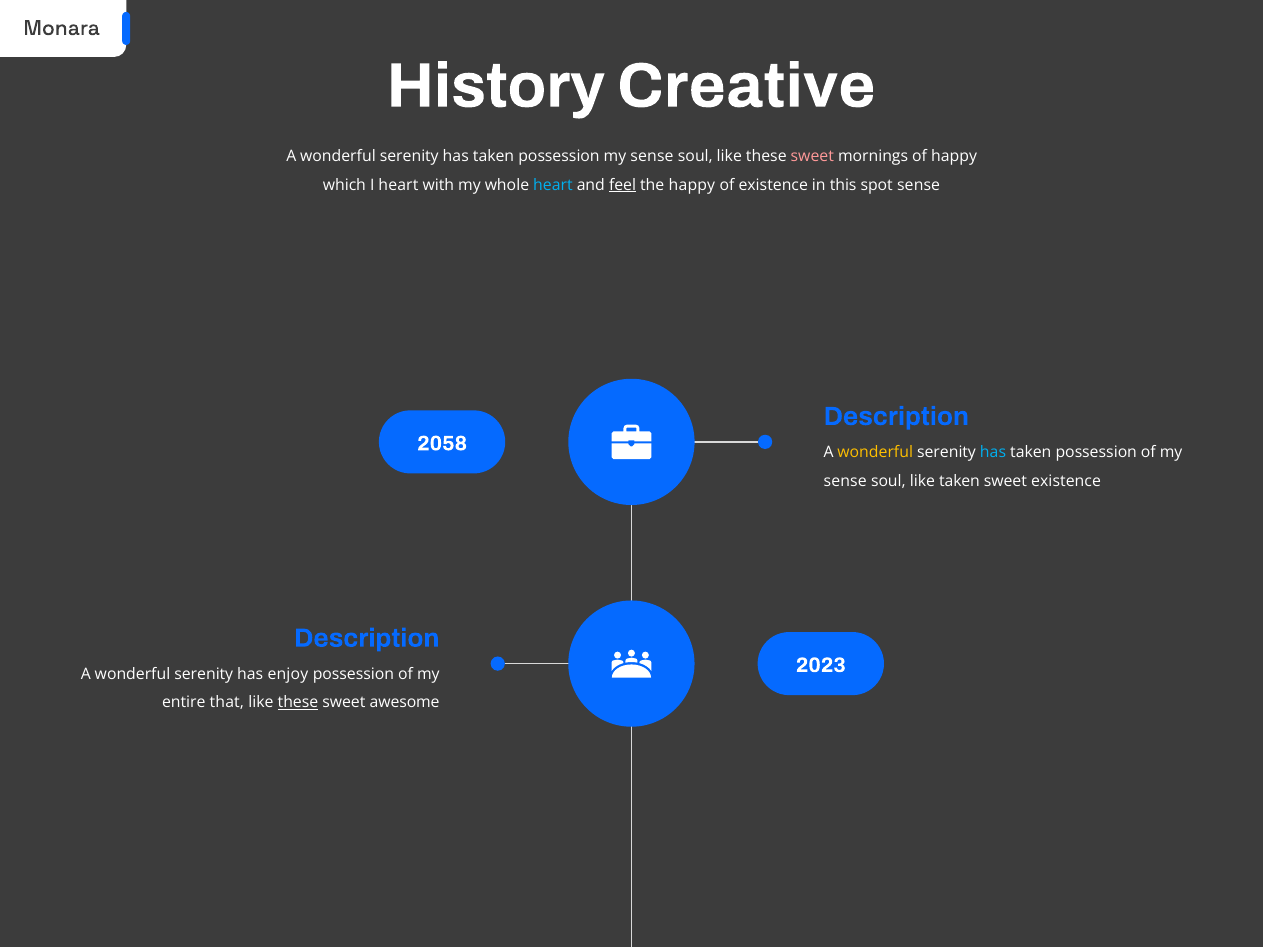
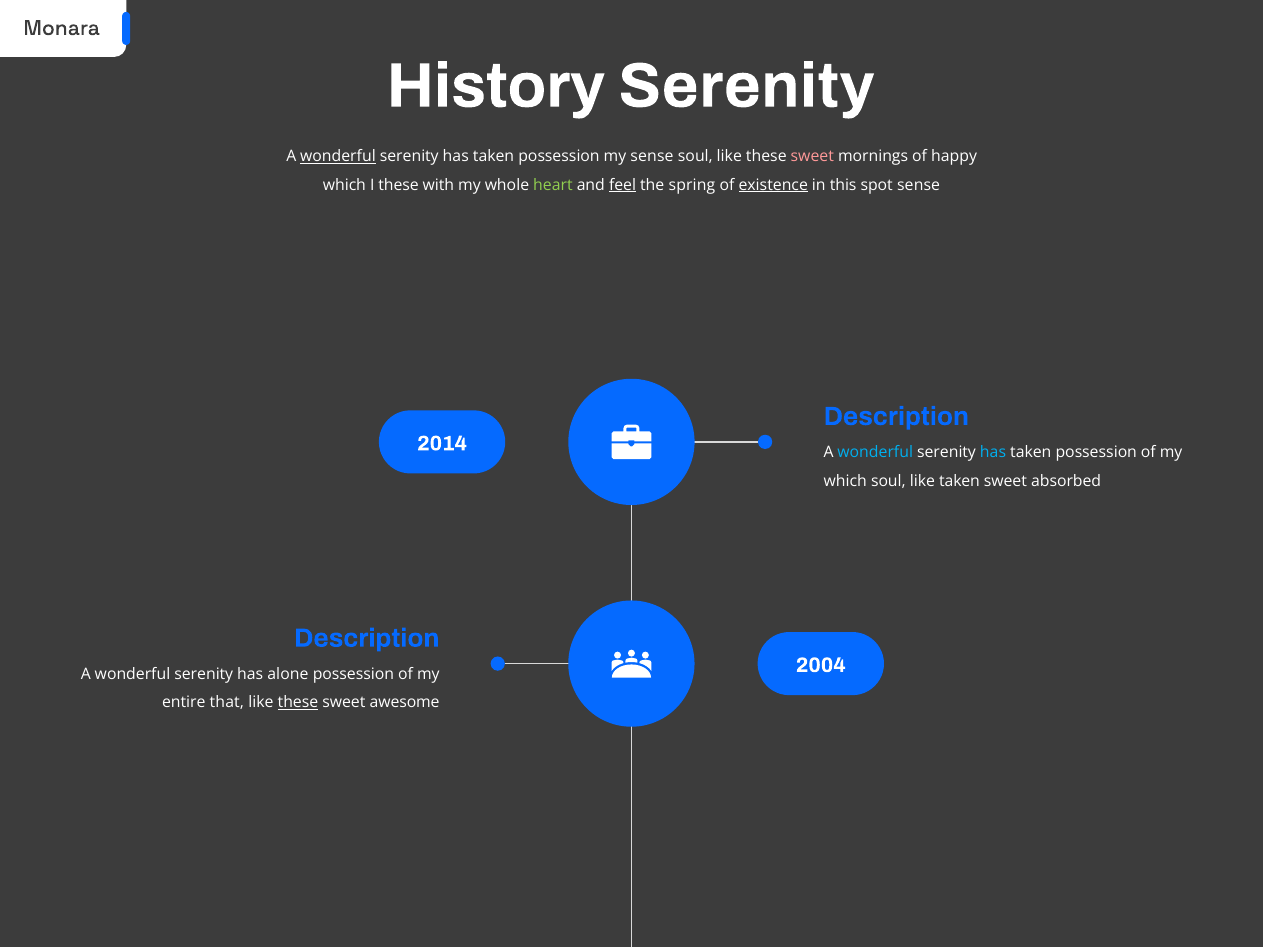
History Creative: Creative -> Serenity (746, 86)
wonderful underline: none -> present (338, 157)
I heart: heart -> these (399, 185)
heart colour: light blue -> light green (553, 185)
the happy: happy -> spring (692, 185)
existence underline: none -> present (773, 185)
2058: 2058 -> 2014 (442, 443)
wonderful colour: yellow -> light blue (875, 453)
sense: sense -> which (845, 481)
sweet existence: existence -> absorbed (1066, 481)
2023: 2023 -> 2004 (821, 665)
enjoy: enjoy -> alone (288, 674)
